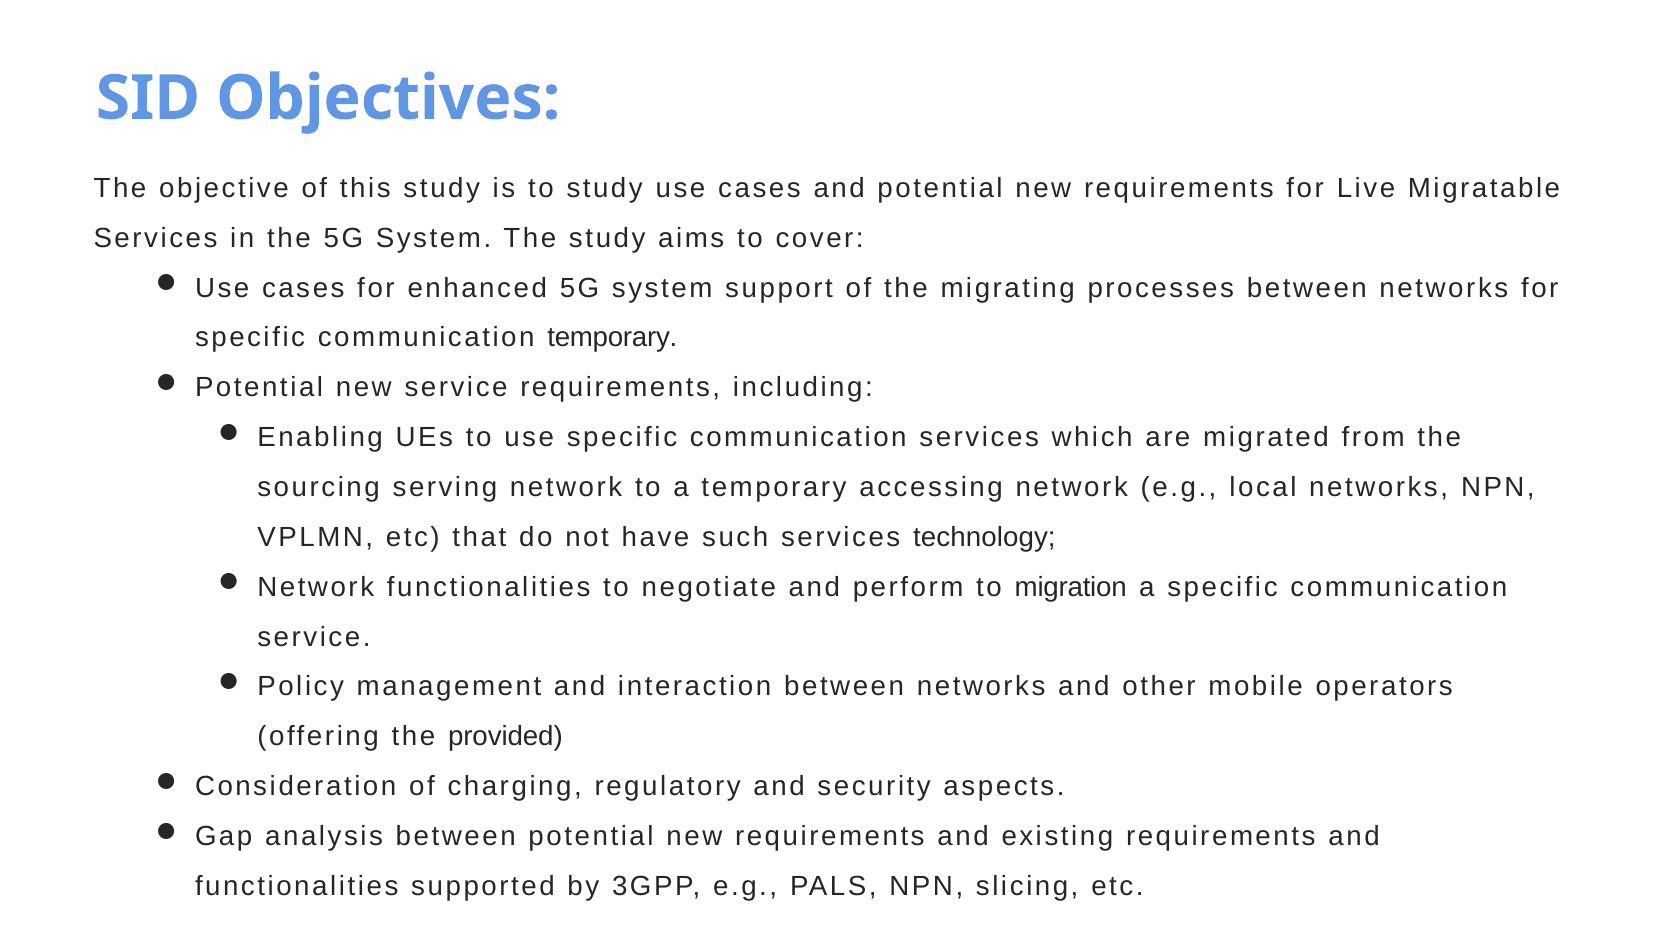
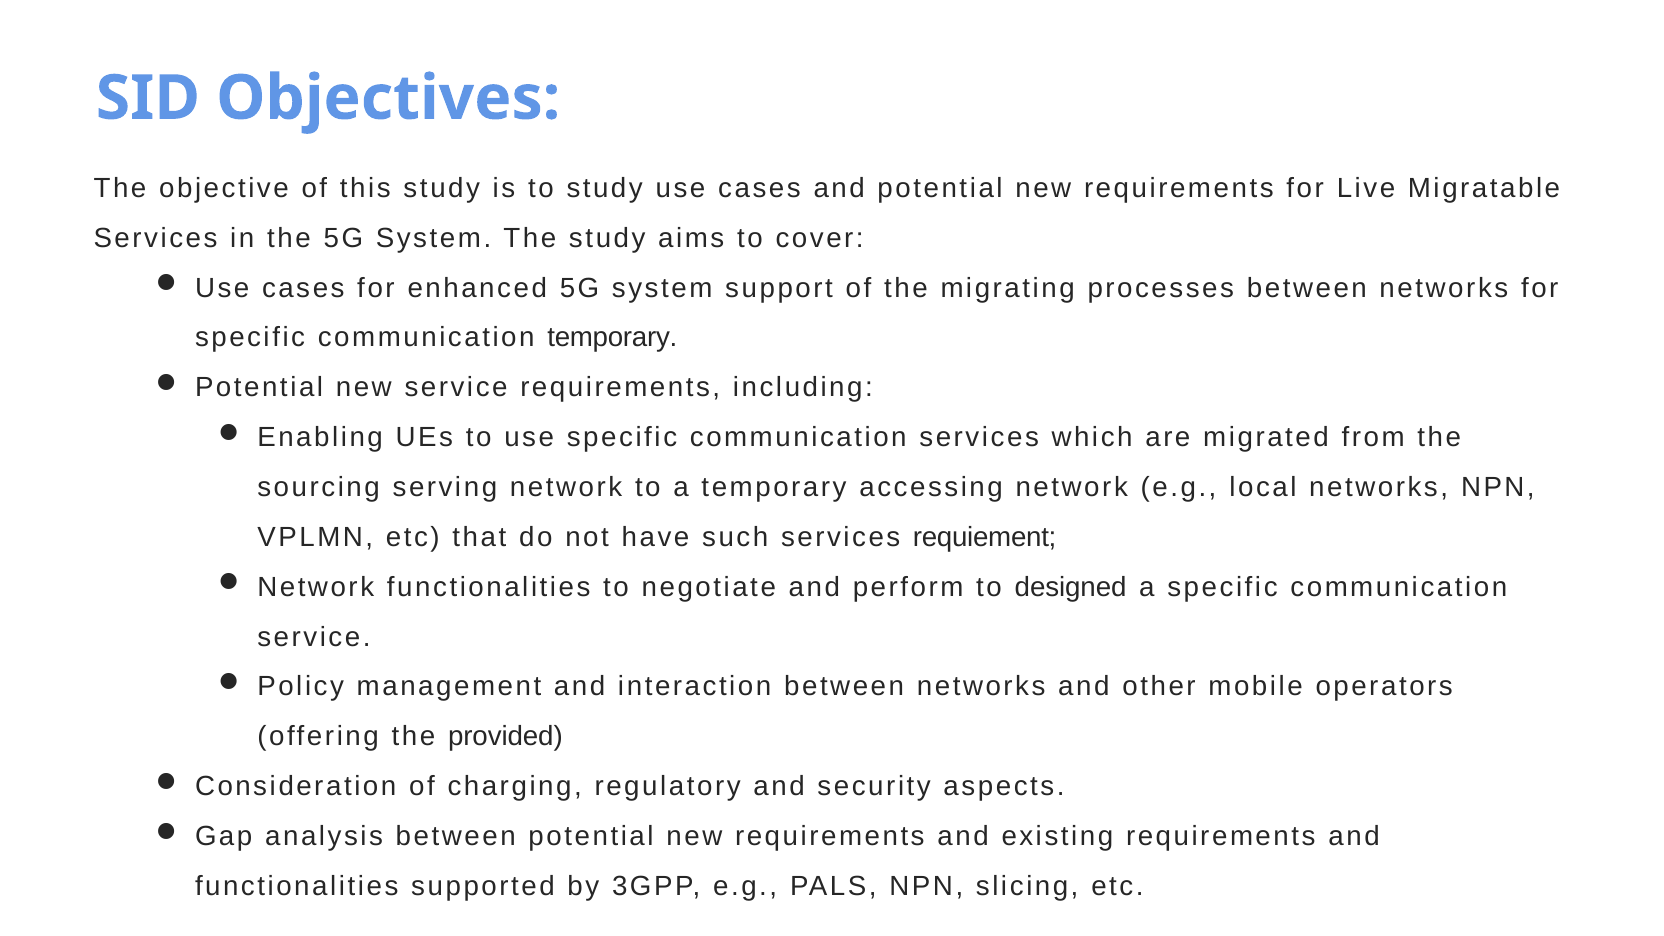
technology: technology -> requiement (985, 537)
migration: migration -> designed (1071, 587)
